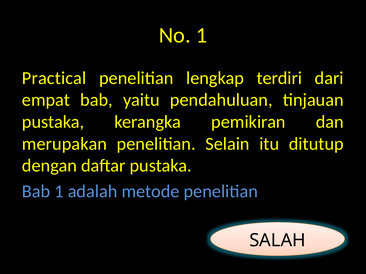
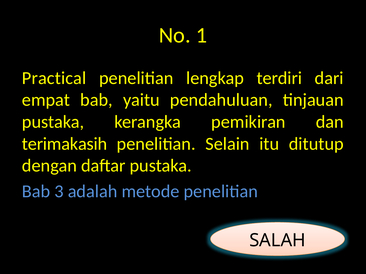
merupakan: merupakan -> terimakasih (65, 144)
Bab 1: 1 -> 3 (59, 192)
